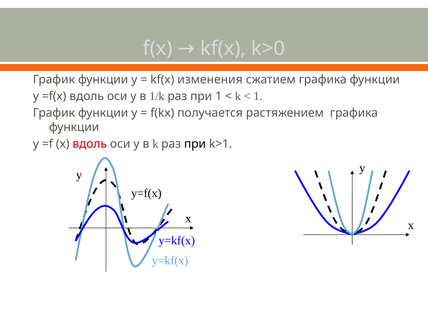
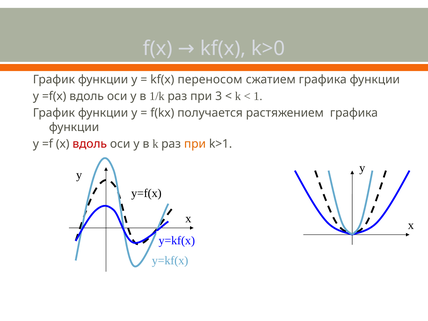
изменения: изменения -> переносом (210, 80)
при 1: 1 -> 3 (219, 96)
при colour: black -> orange (195, 144)
